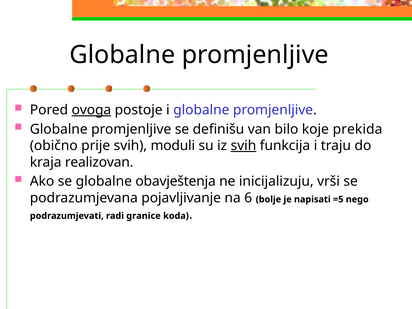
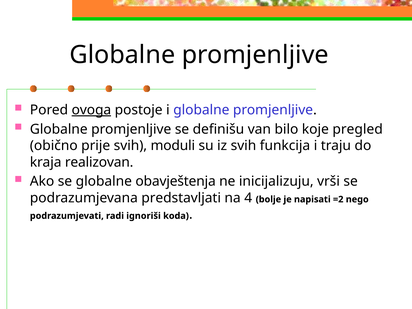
prekida: prekida -> pregled (358, 129)
svih underline: present -> none (243, 146)
pojavljivanje: pojavljivanje -> predstavljati (181, 198)
6: 6 -> 4 (248, 198)
=5: =5 -> =2 (338, 199)
granice: granice -> ignoriši (144, 216)
